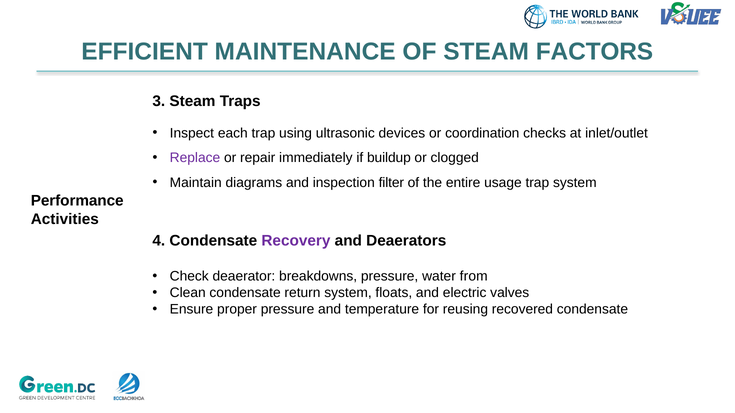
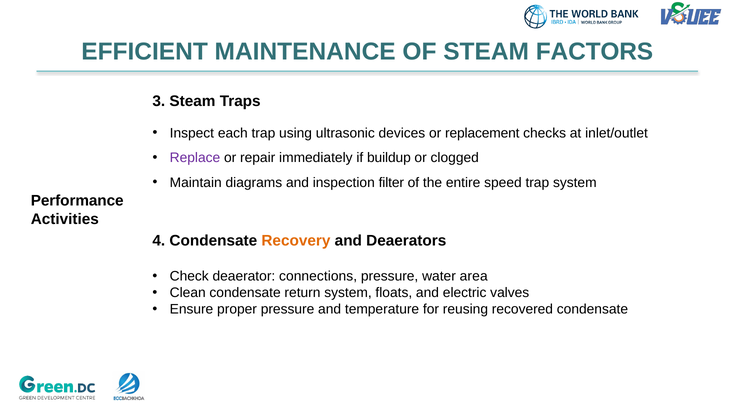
coordination: coordination -> replacement (482, 133)
usage: usage -> speed (503, 183)
Recovery colour: purple -> orange (296, 241)
breakdowns: breakdowns -> connections (318, 277)
from: from -> area (474, 277)
